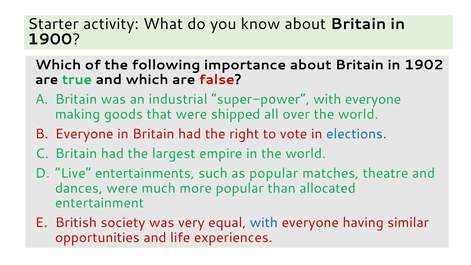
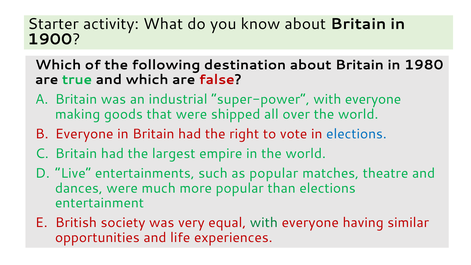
importance: importance -> destination (245, 65)
1902: 1902 -> 1980 (424, 65)
than allocated: allocated -> elections (328, 188)
with colour: blue -> green (264, 223)
